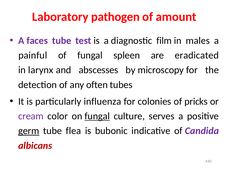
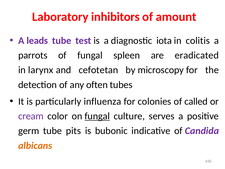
pathogen: pathogen -> inhibitors (115, 17)
faces: faces -> leads (37, 41)
film: film -> iota (164, 41)
males: males -> colitis (198, 41)
painful: painful -> parrots (33, 55)
abscesses: abscesses -> cefotetan (98, 70)
pricks: pricks -> called (196, 101)
germ underline: present -> none (29, 131)
flea: flea -> pits (73, 131)
albicans colour: red -> orange (35, 145)
